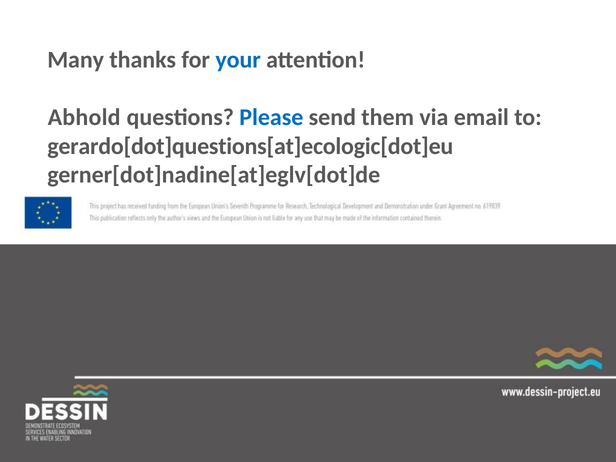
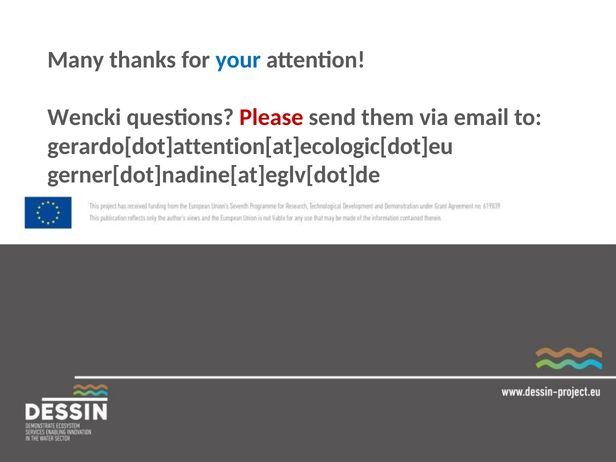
Abhold: Abhold -> Wencki (84, 117)
Please colour: blue -> red (271, 117)
gerardo[dot]questions[at]ecologic[dot]eu: gerardo[dot]questions[at]ecologic[dot]eu -> gerardo[dot]attention[at]ecologic[dot]eu (250, 146)
